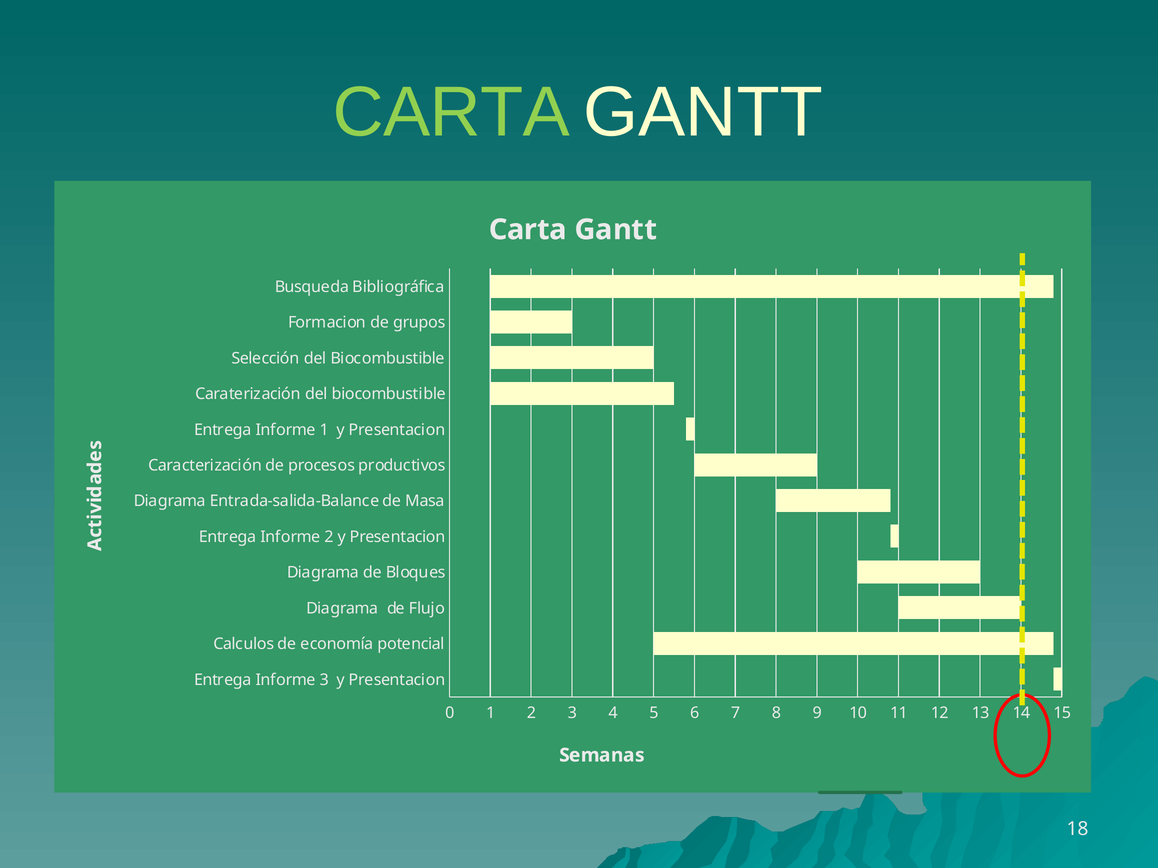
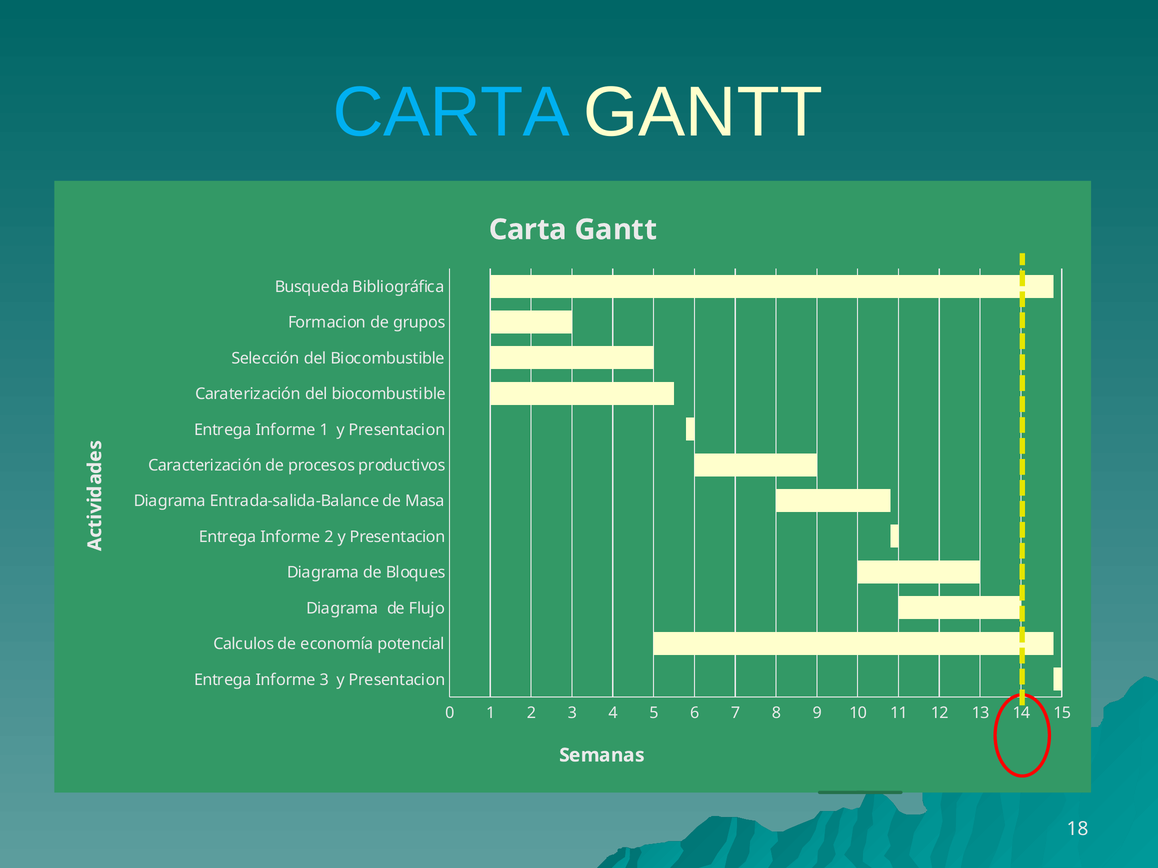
CARTA colour: light green -> light blue (451, 112)
